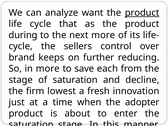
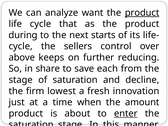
next more: more -> starts (103, 35)
brand: brand -> above (22, 57)
in more: more -> share (48, 69)
adopter: adopter -> amount (142, 102)
enter underline: none -> present (126, 113)
